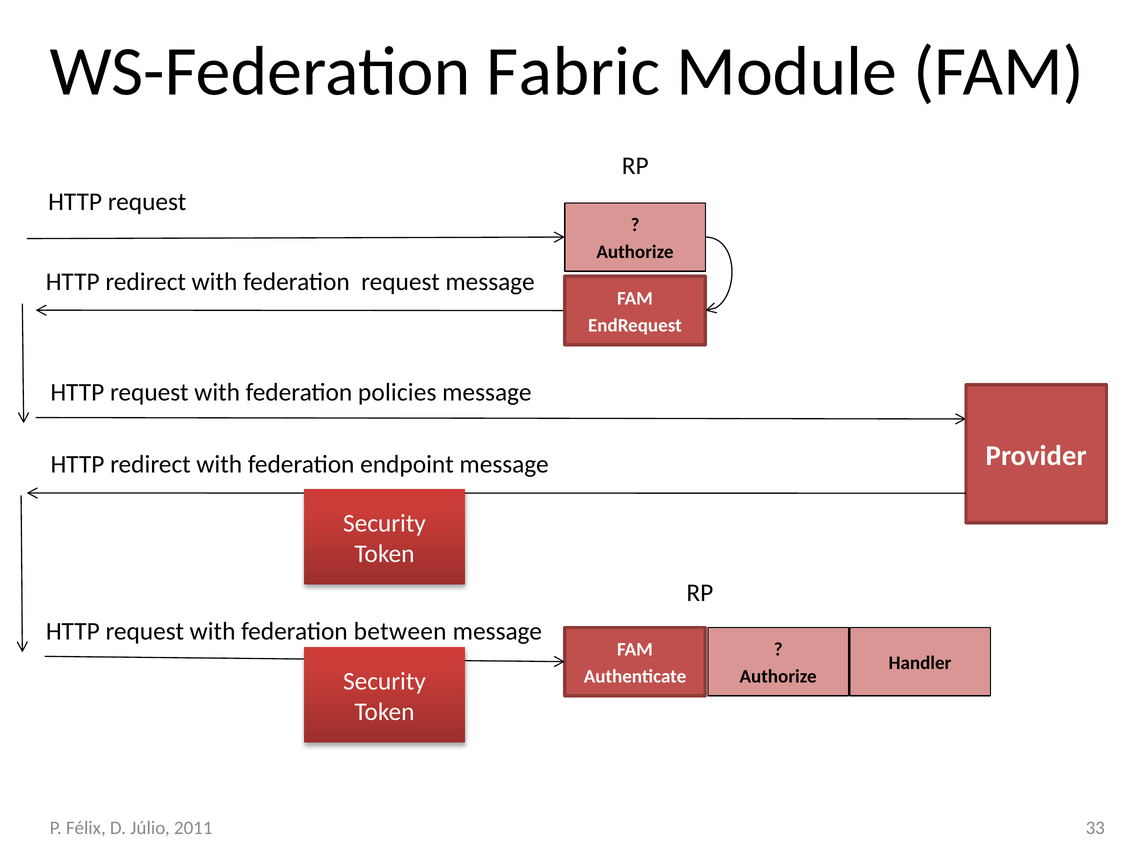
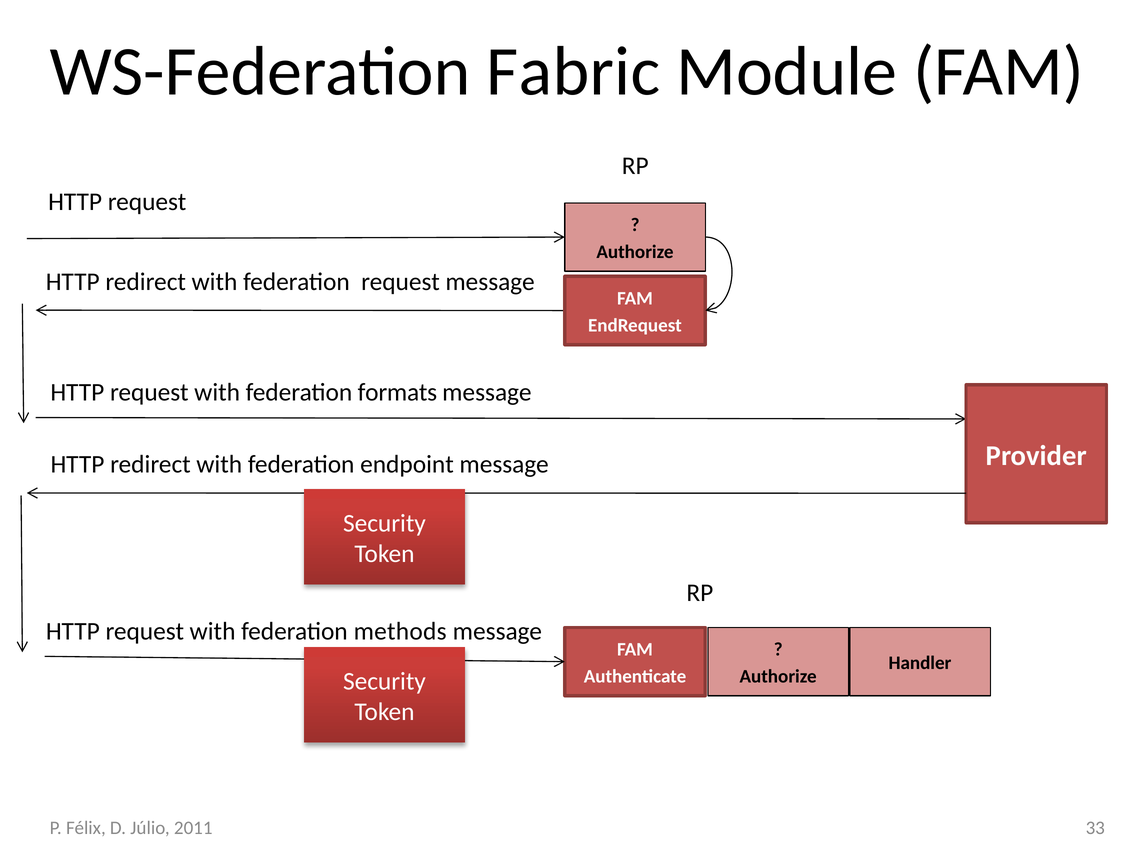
policies: policies -> formats (397, 392)
between: between -> methods (400, 631)
